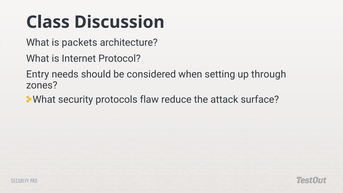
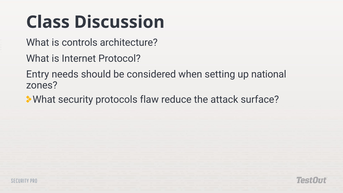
packets: packets -> controls (80, 43)
through: through -> national (269, 74)
